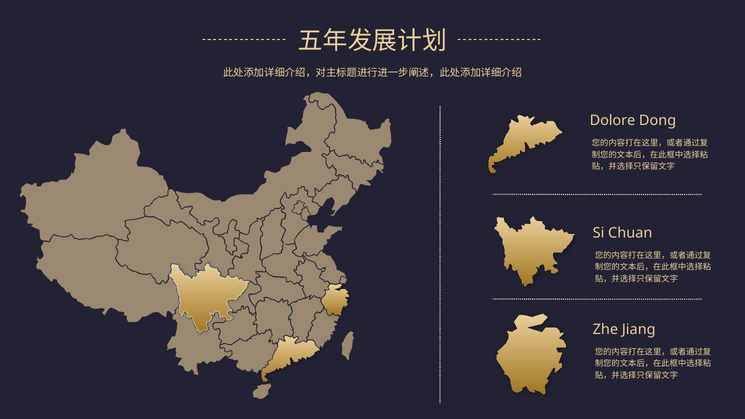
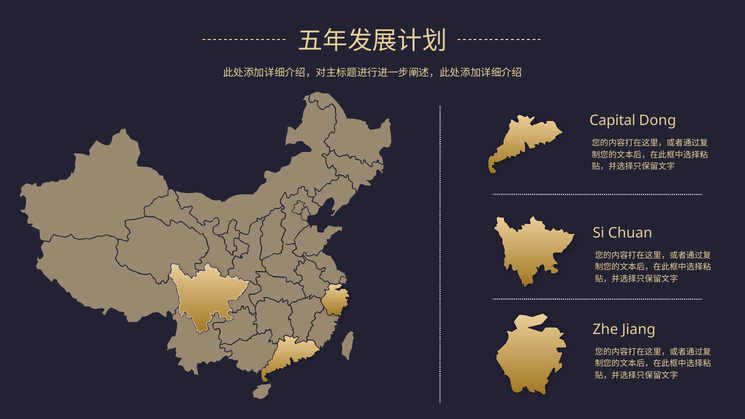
Dolore: Dolore -> Capital (612, 121)
